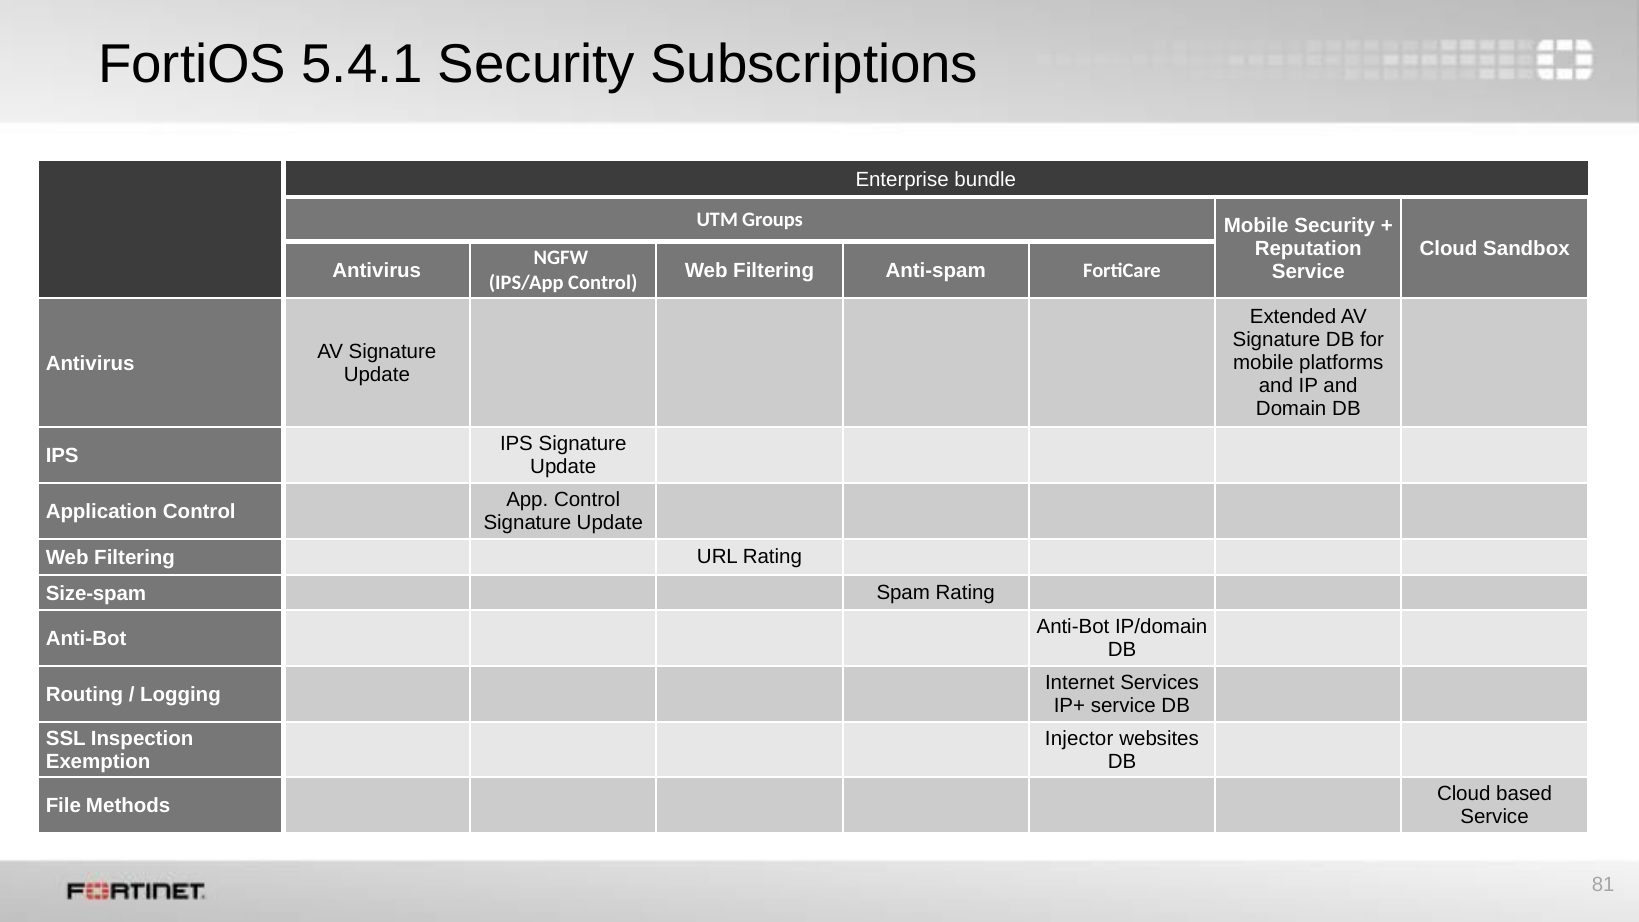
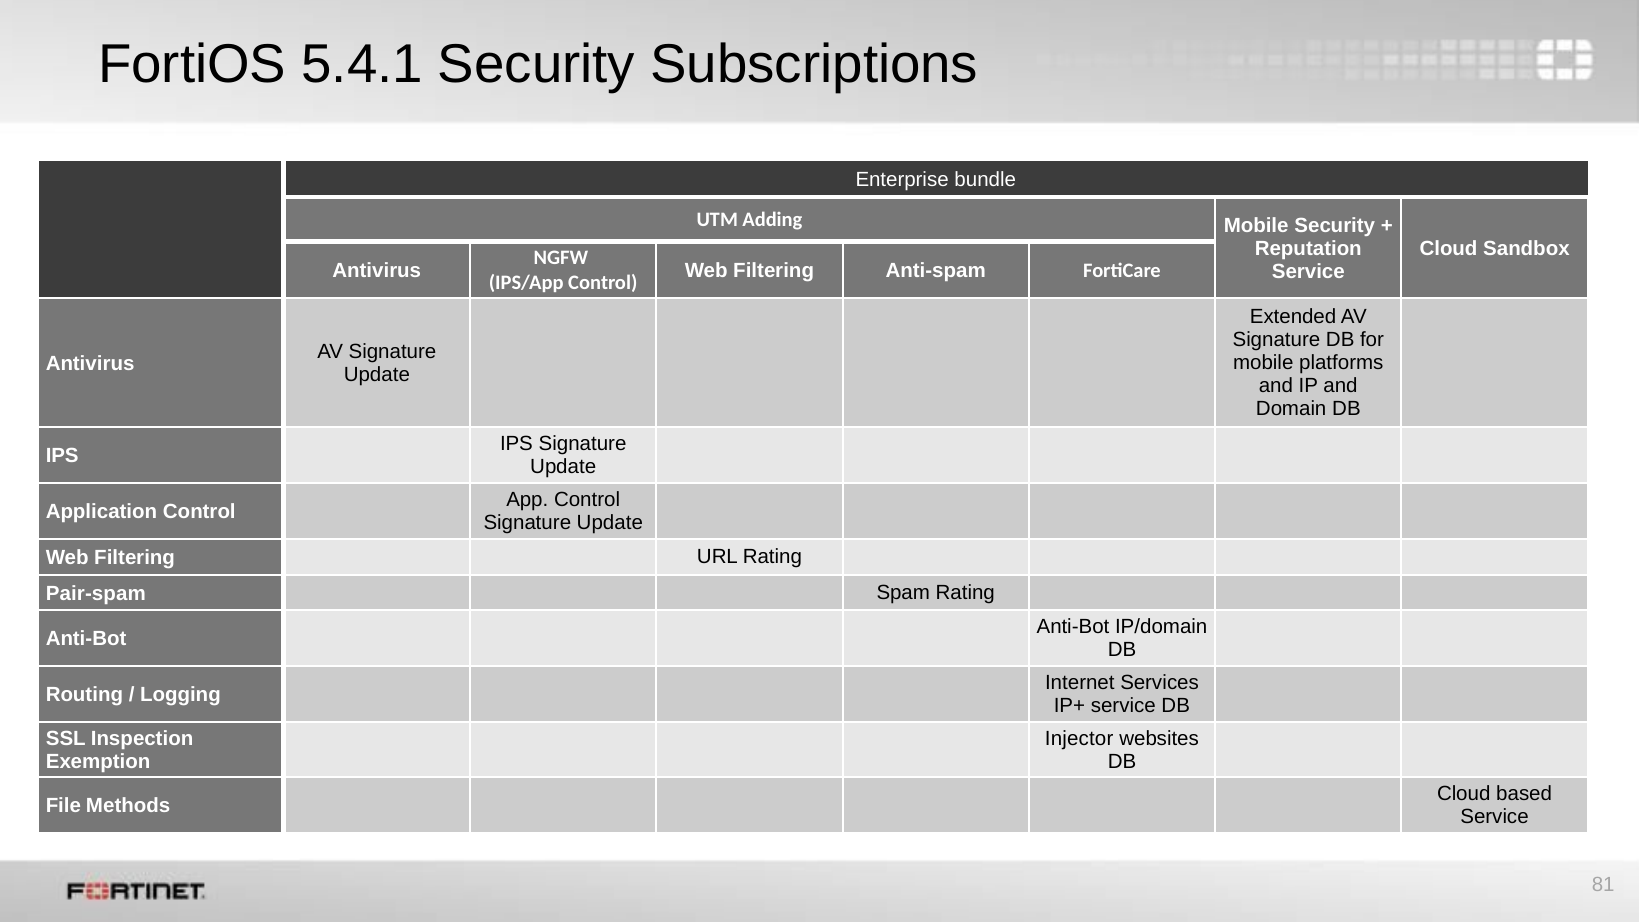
Groups: Groups -> Adding (772, 220)
Size-spam: Size-spam -> Pair-spam (96, 593)
